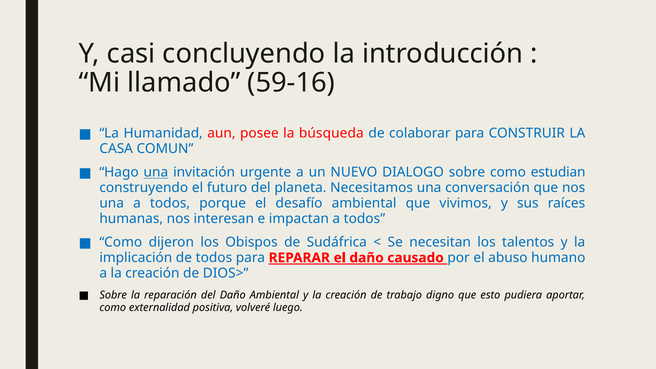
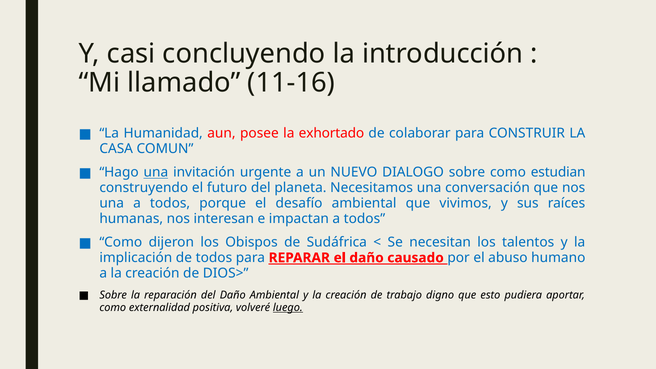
59-16: 59-16 -> 11-16 (291, 83)
búsqueda: búsqueda -> exhortado (331, 133)
luego underline: none -> present (288, 308)
